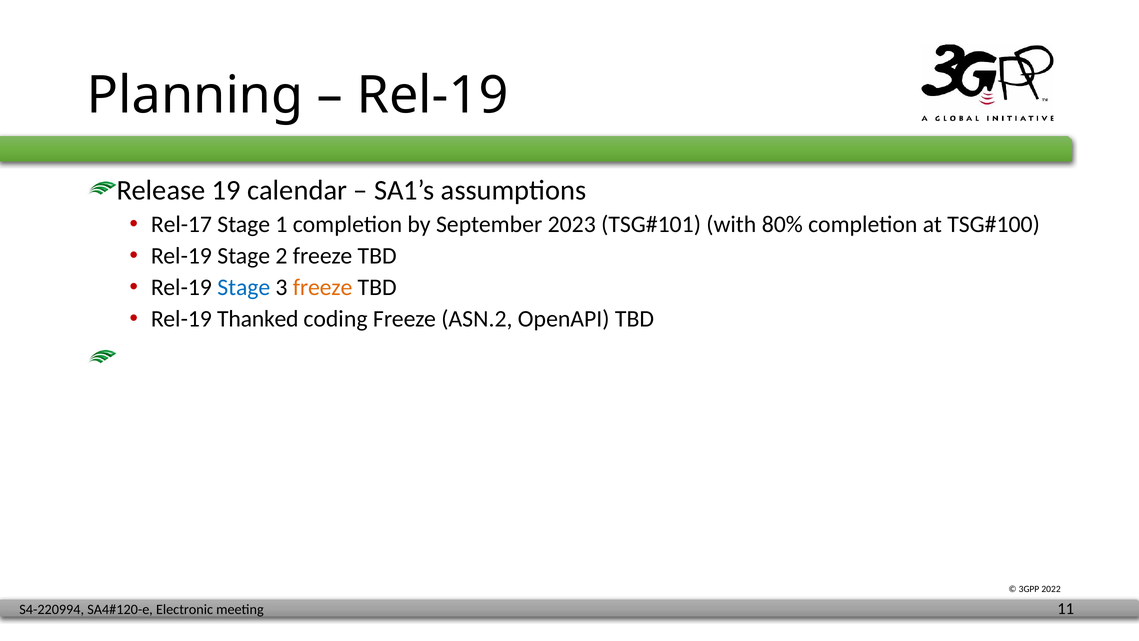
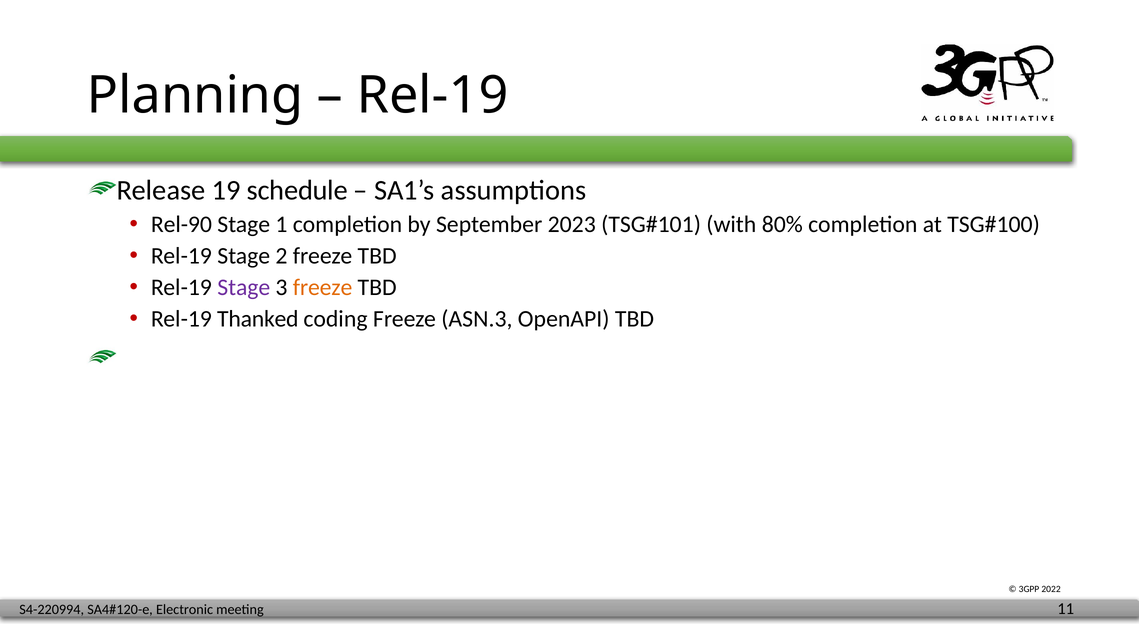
calendar: calendar -> schedule (297, 190)
Rel-17: Rel-17 -> Rel-90 (181, 224)
Stage colour: blue -> purple (244, 287)
ASN.2: ASN.2 -> ASN.3 (477, 319)
